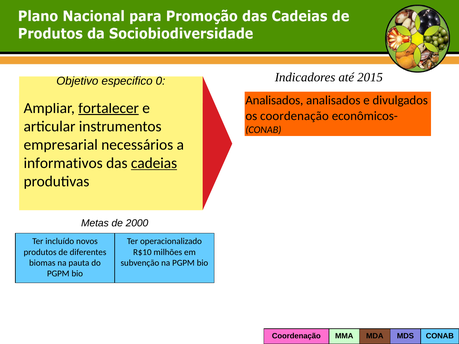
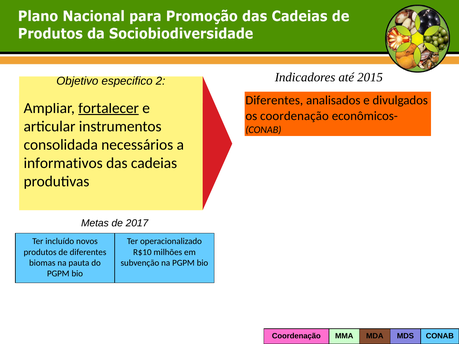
0: 0 -> 2 (161, 81)
Analisados: Analisados -> Diferentes (274, 100)
empresarial: empresarial -> consolidada (61, 145)
cadeias underline: present -> none (154, 163)
2000: 2000 -> 2017 (137, 223)
